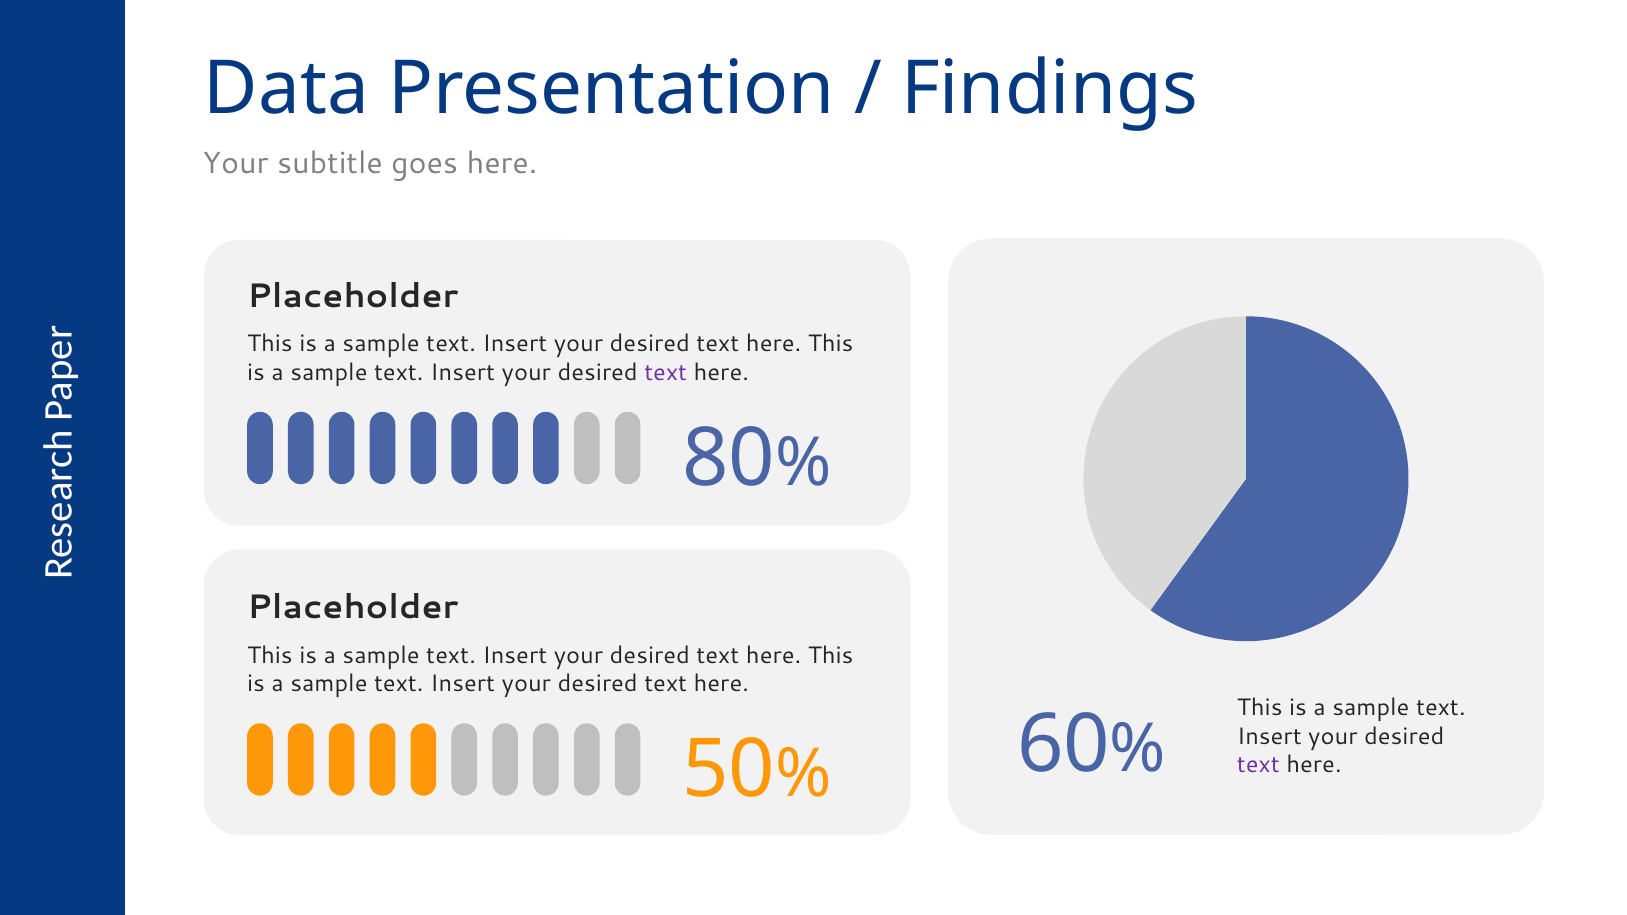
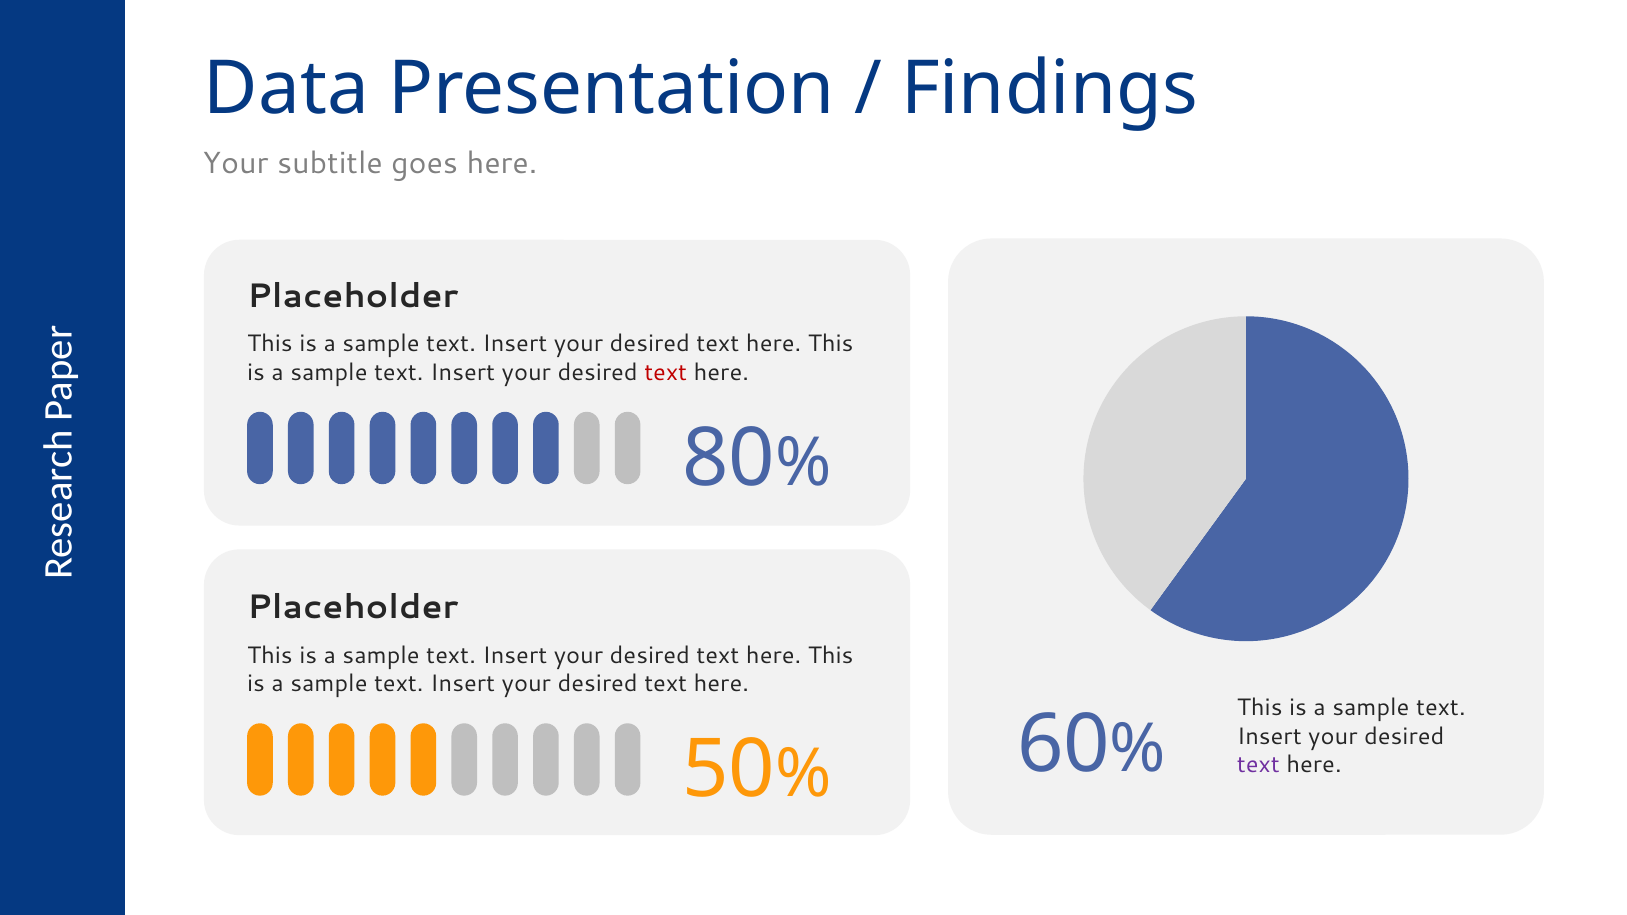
text colour: purple -> red (666, 373)
